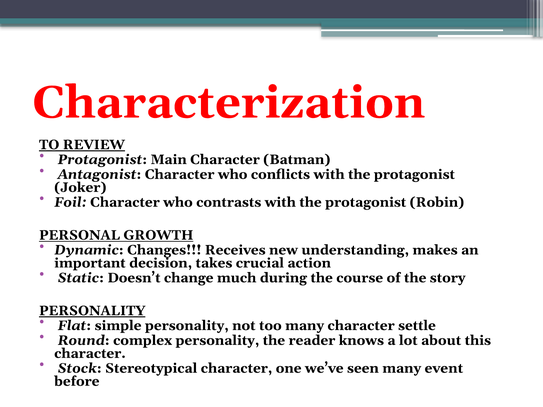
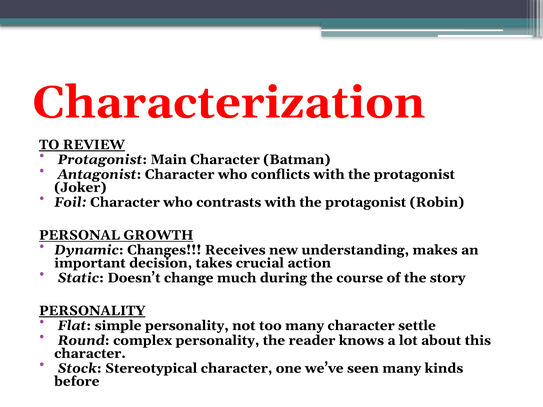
event: event -> kinds (444, 368)
